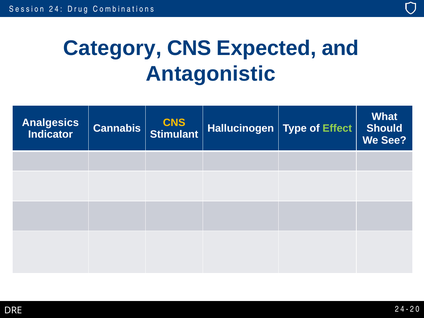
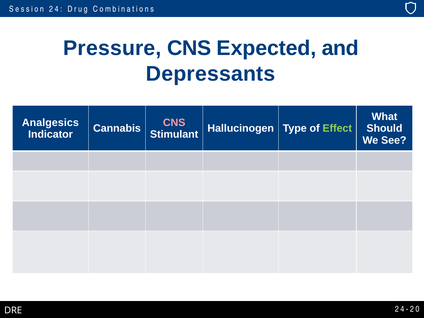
Category: Category -> Pressure (112, 48)
Antagonistic: Antagonistic -> Depressants (211, 74)
CNS colour: yellow -> pink (174, 123)
